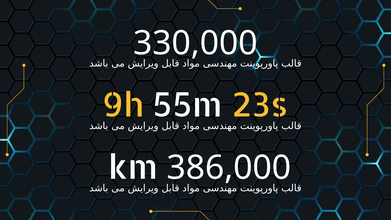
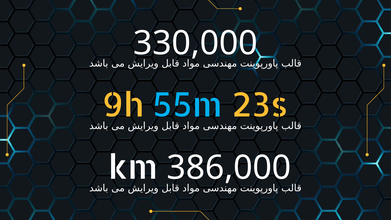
55m colour: white -> light blue (188, 105)
